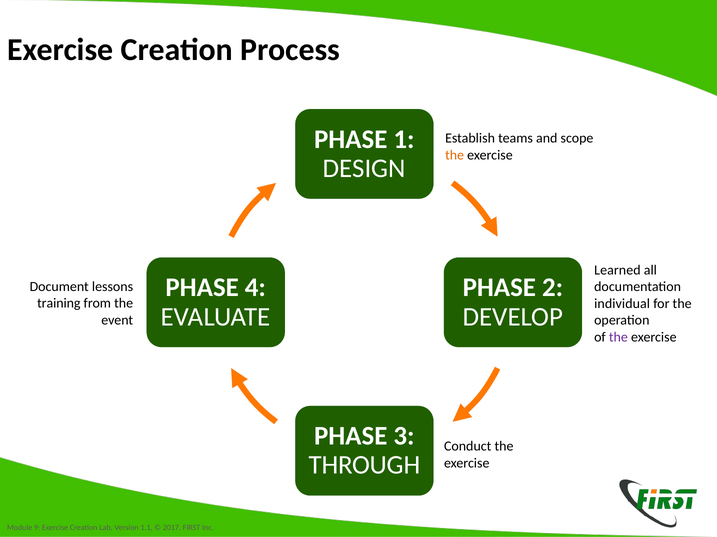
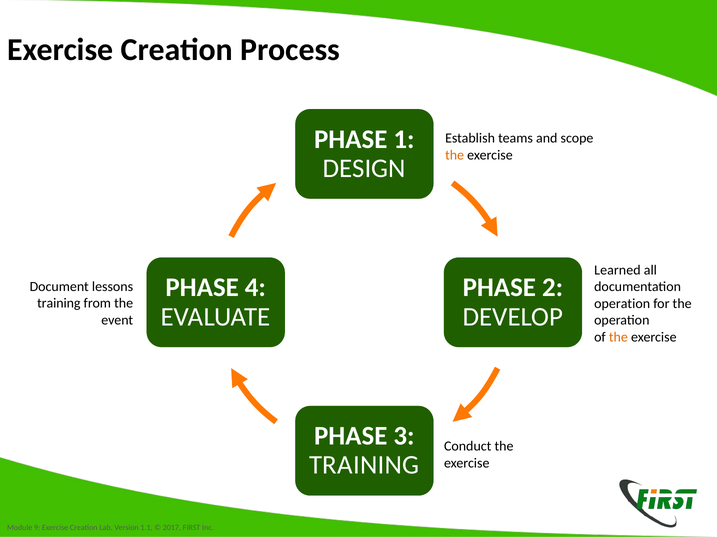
individual: individual -> operation (622, 304)
the colour: purple -> orange (618, 337)
THROUGH: THROUGH -> TRAINING (364, 466)
